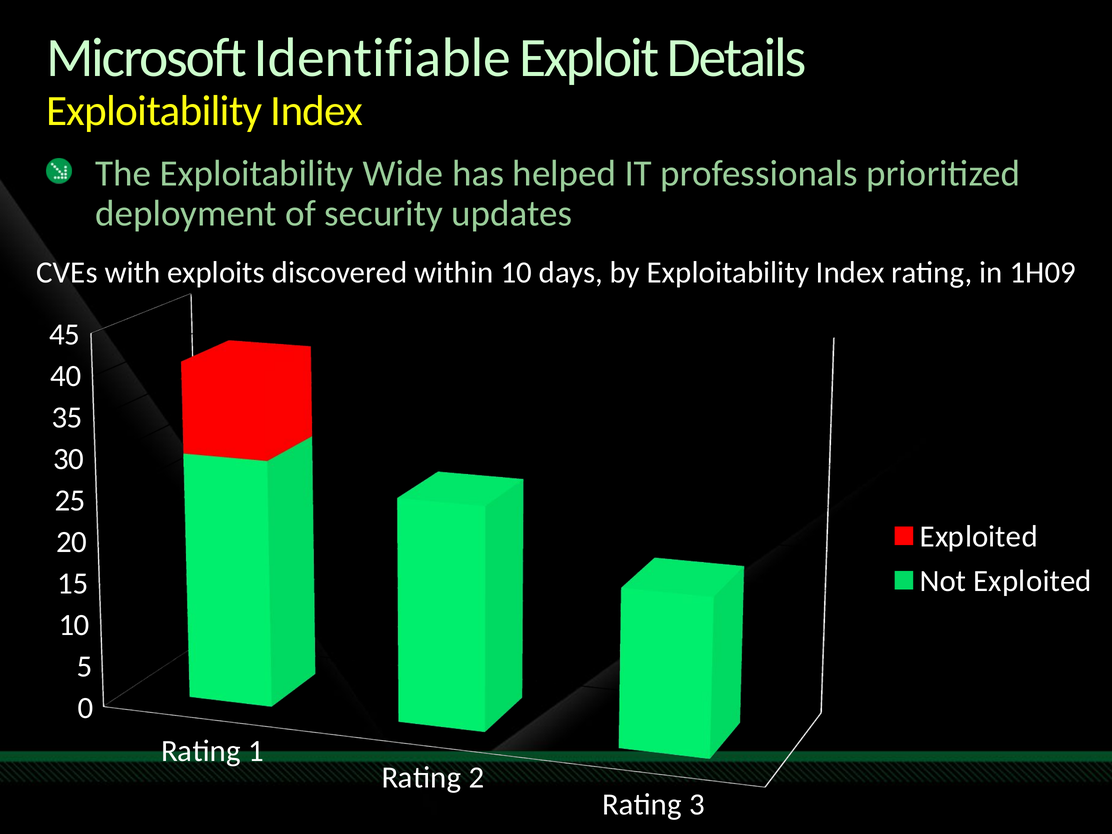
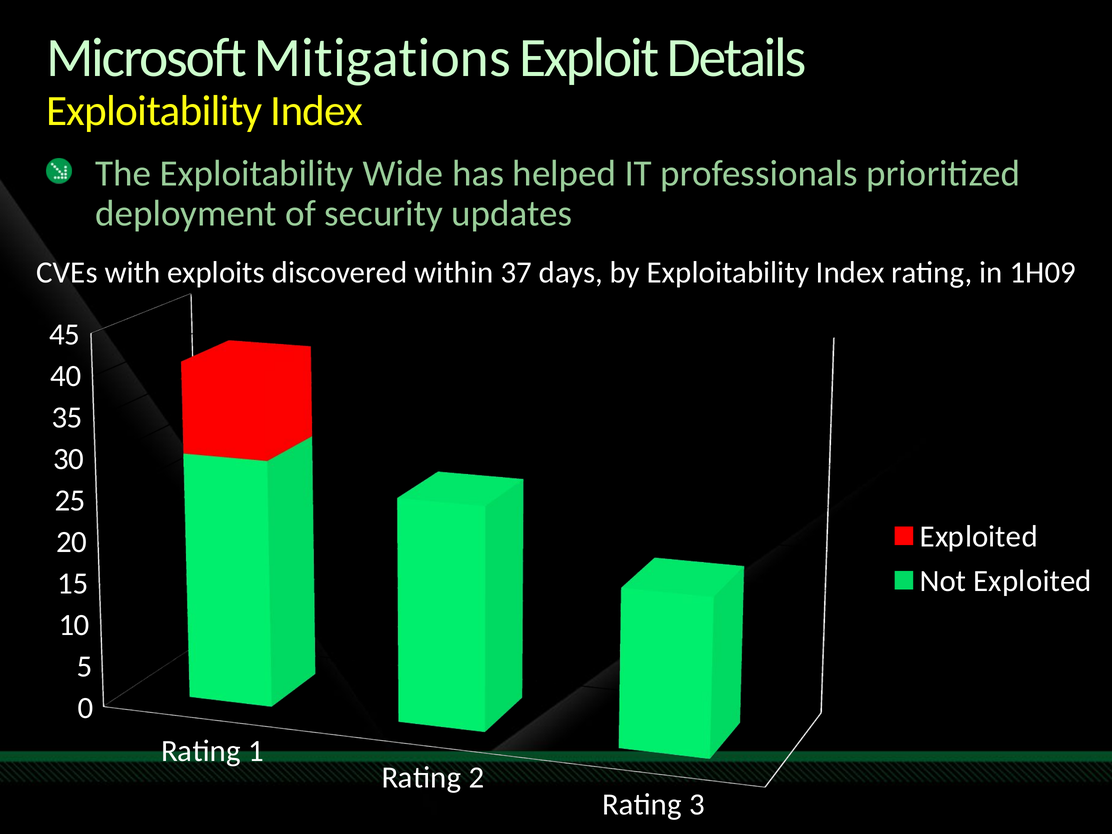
Identifiable: Identifiable -> Mitigations (382, 58)
within 10: 10 -> 37 (516, 273)
